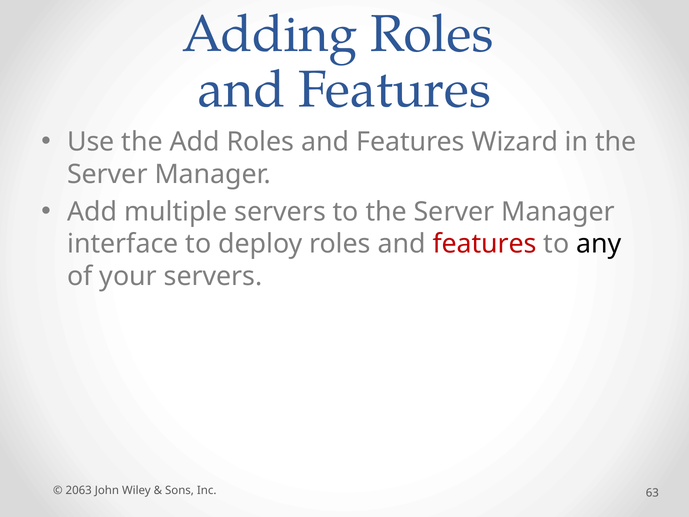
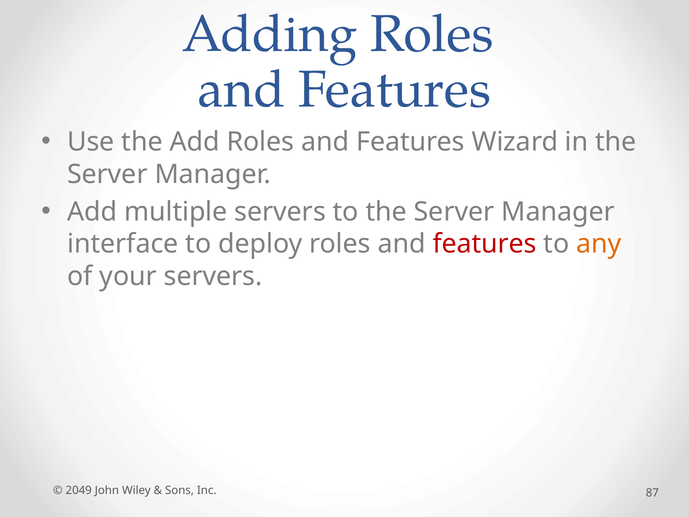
any colour: black -> orange (599, 244)
2063: 2063 -> 2049 (79, 490)
63: 63 -> 87 (652, 493)
